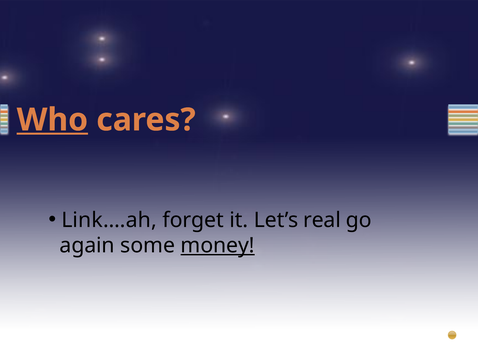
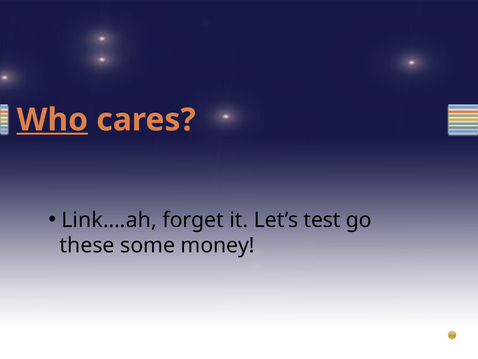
real: real -> test (322, 220)
again: again -> these (87, 245)
money underline: present -> none (218, 245)
